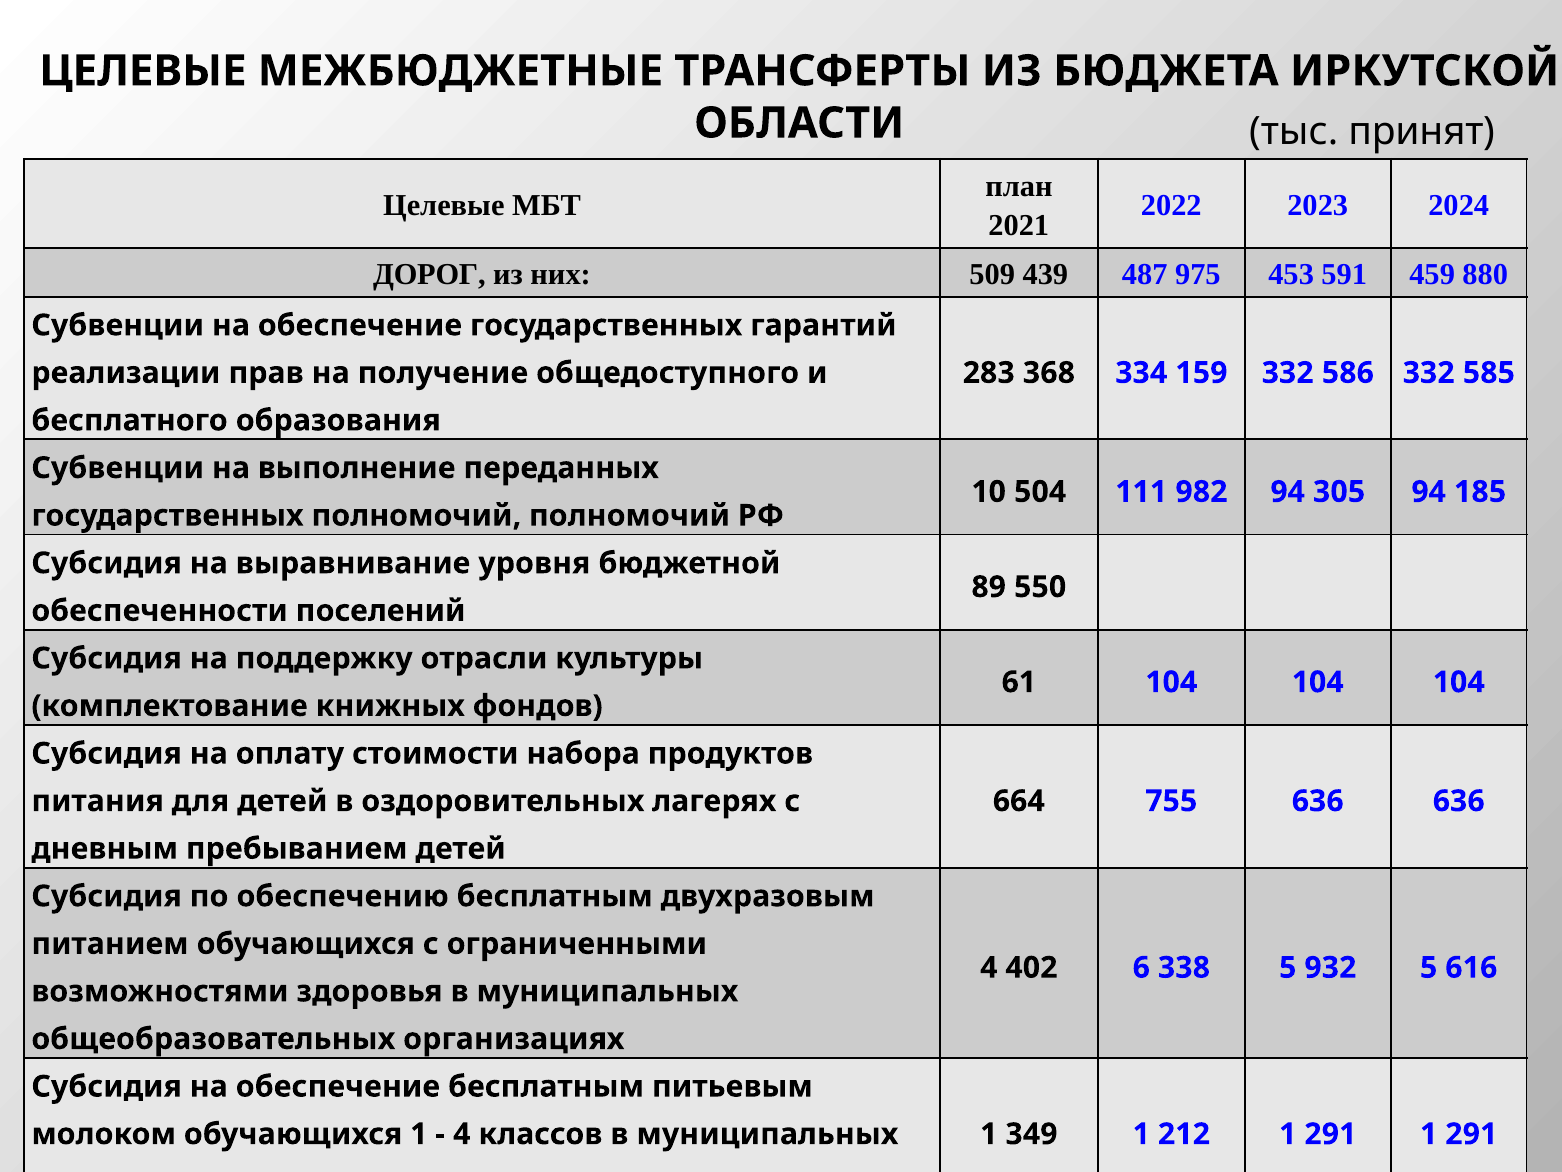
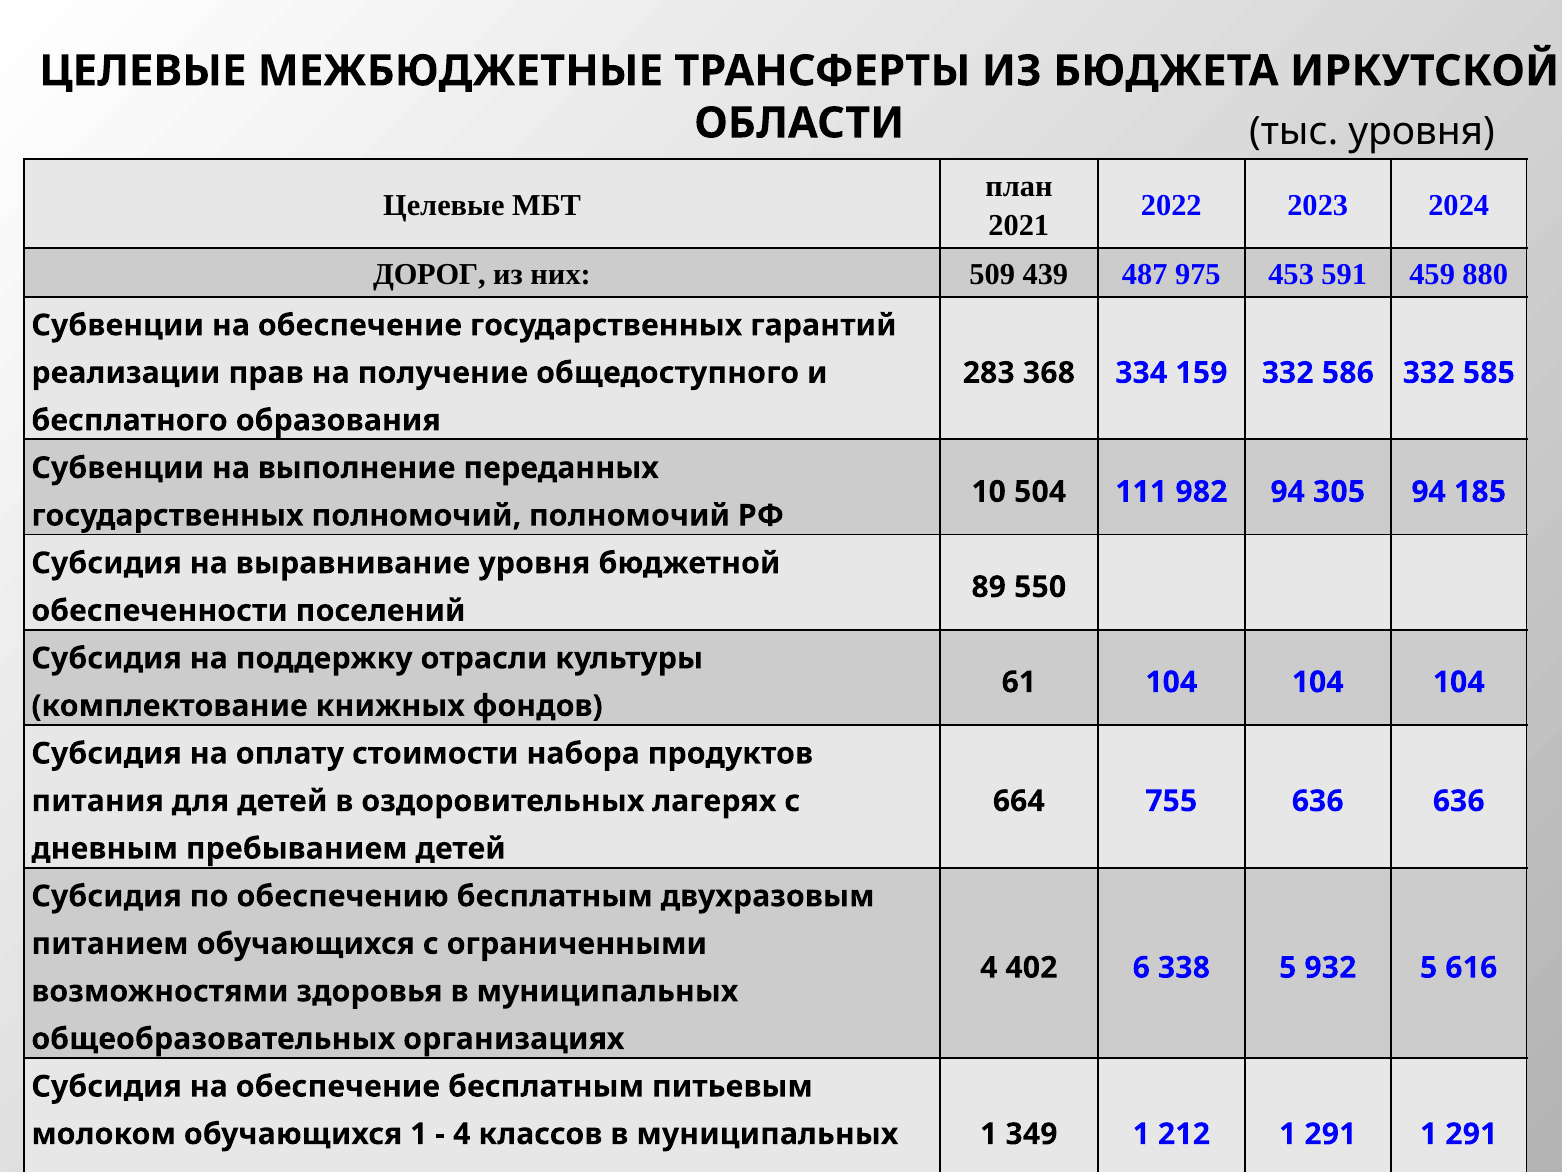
тыс принят: принят -> уровня (1422, 131)
